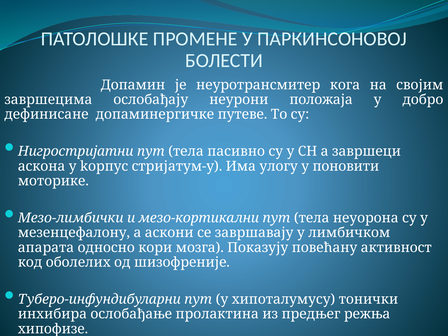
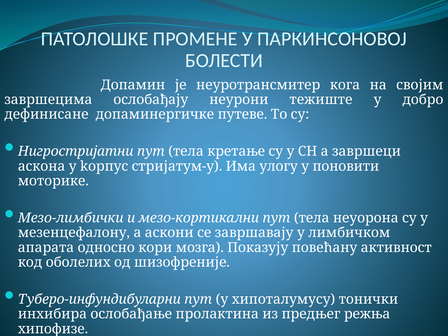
положаја: положаја -> тежиште (321, 100)
пасивно: пасивно -> кретање (236, 151)
